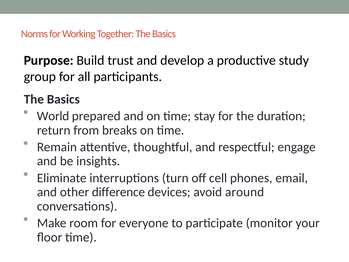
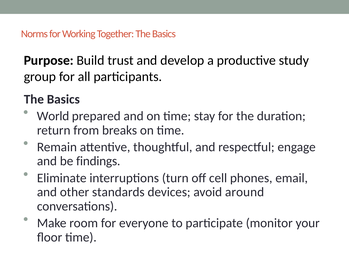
insights: insights -> findings (98, 161)
difference: difference -> standards (118, 192)
